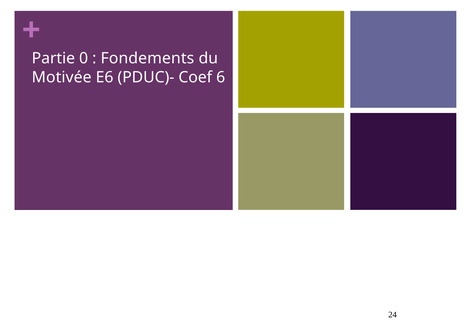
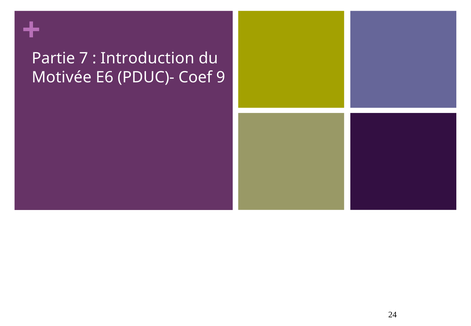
0: 0 -> 7 (84, 58)
Fondements: Fondements -> Introduction (147, 58)
6: 6 -> 9 (221, 77)
